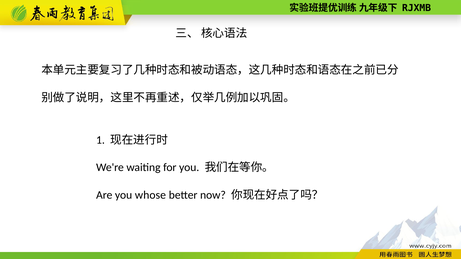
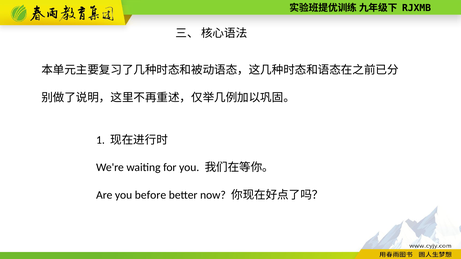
whose: whose -> before (150, 195)
